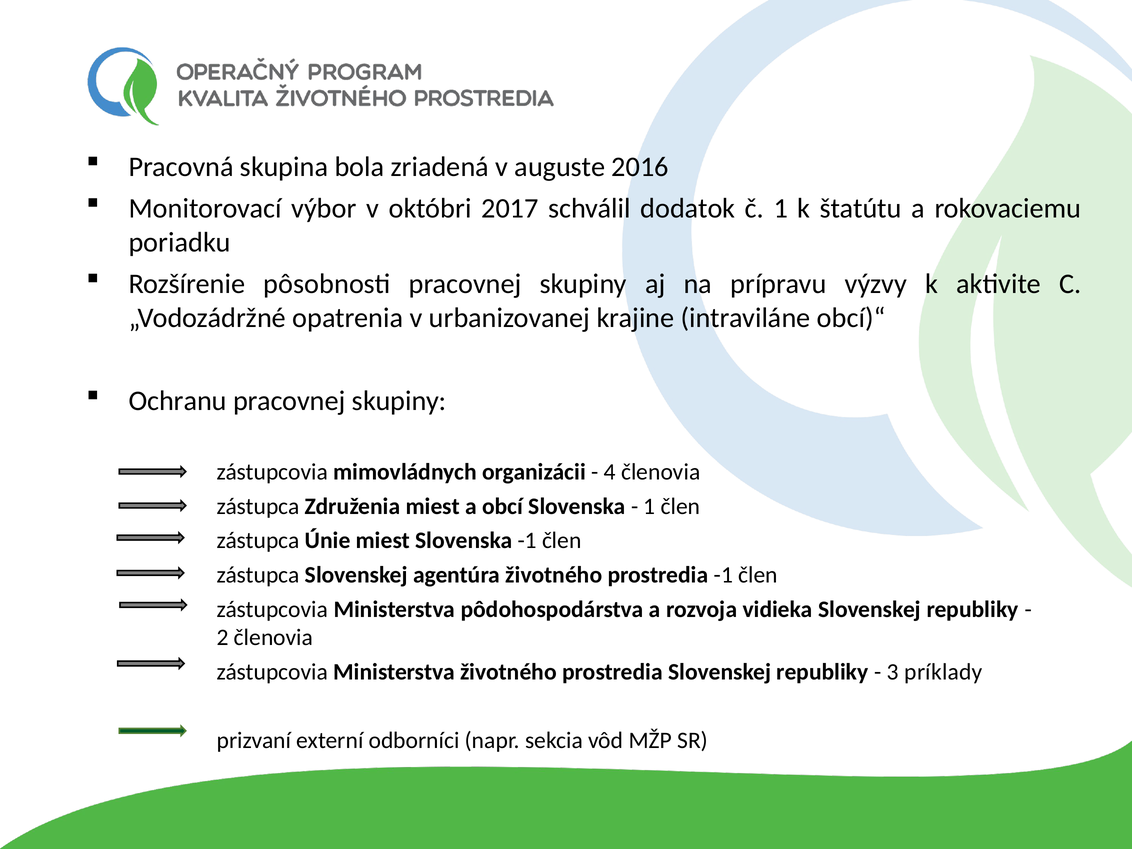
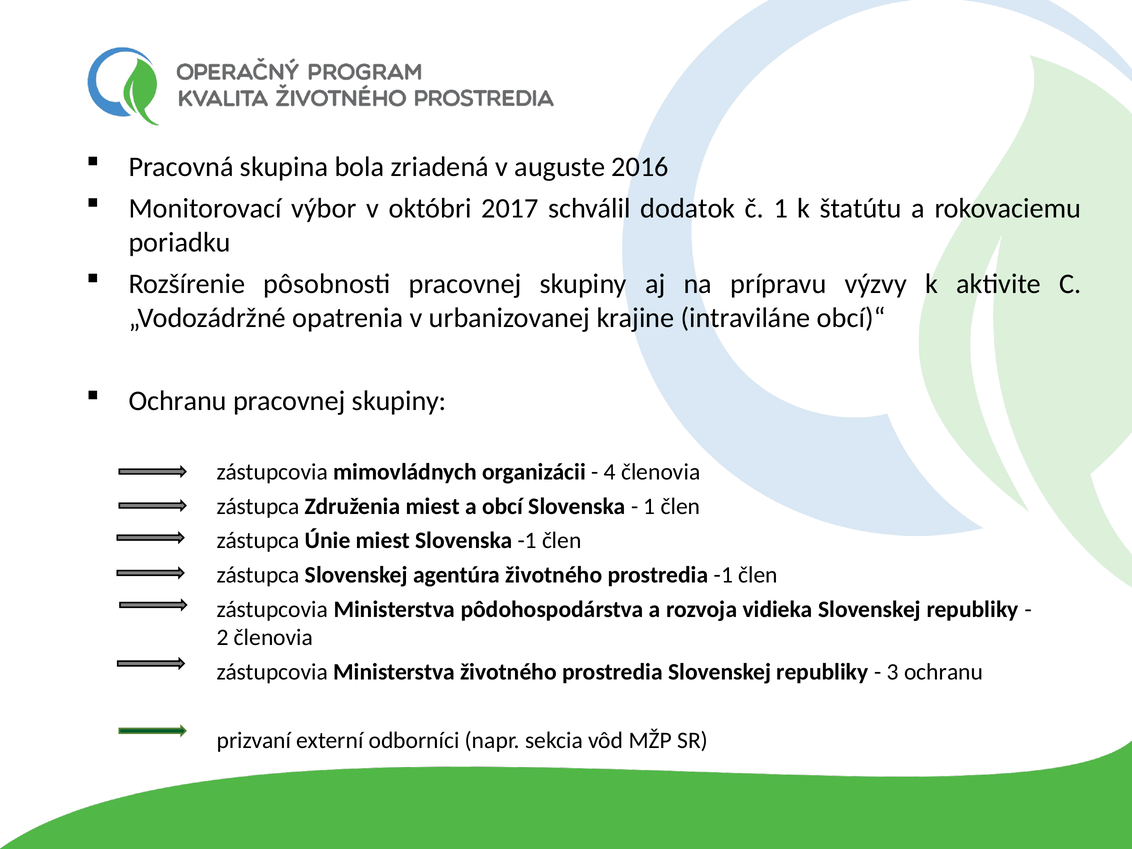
3 príklady: príklady -> ochranu (944, 672)
